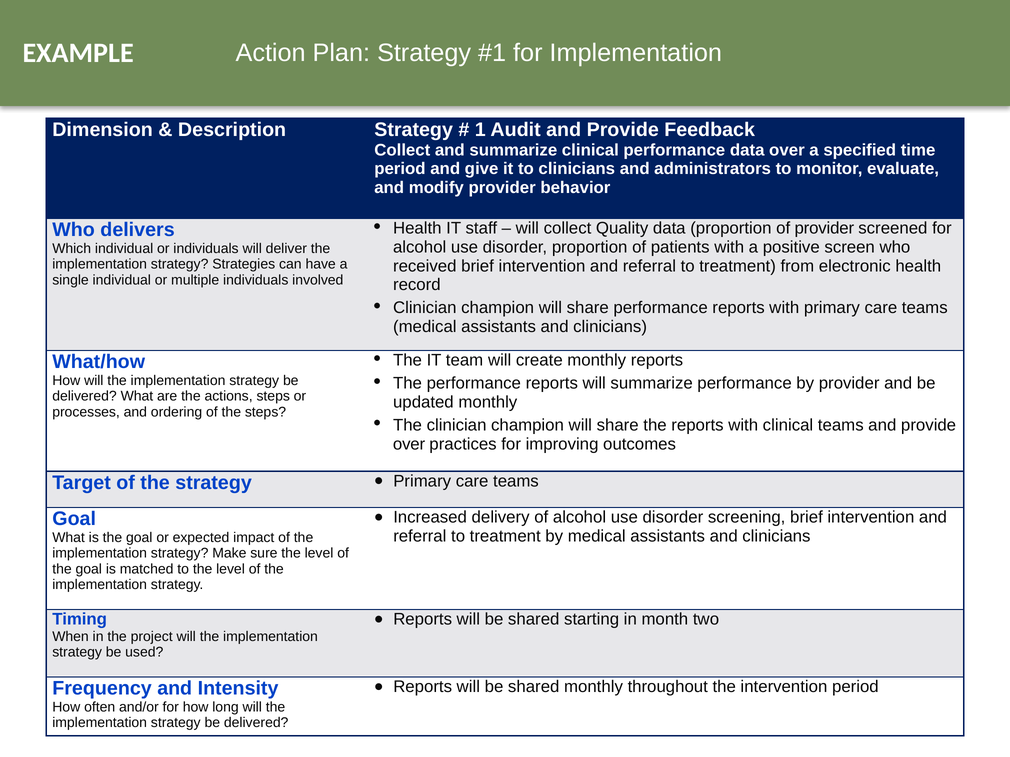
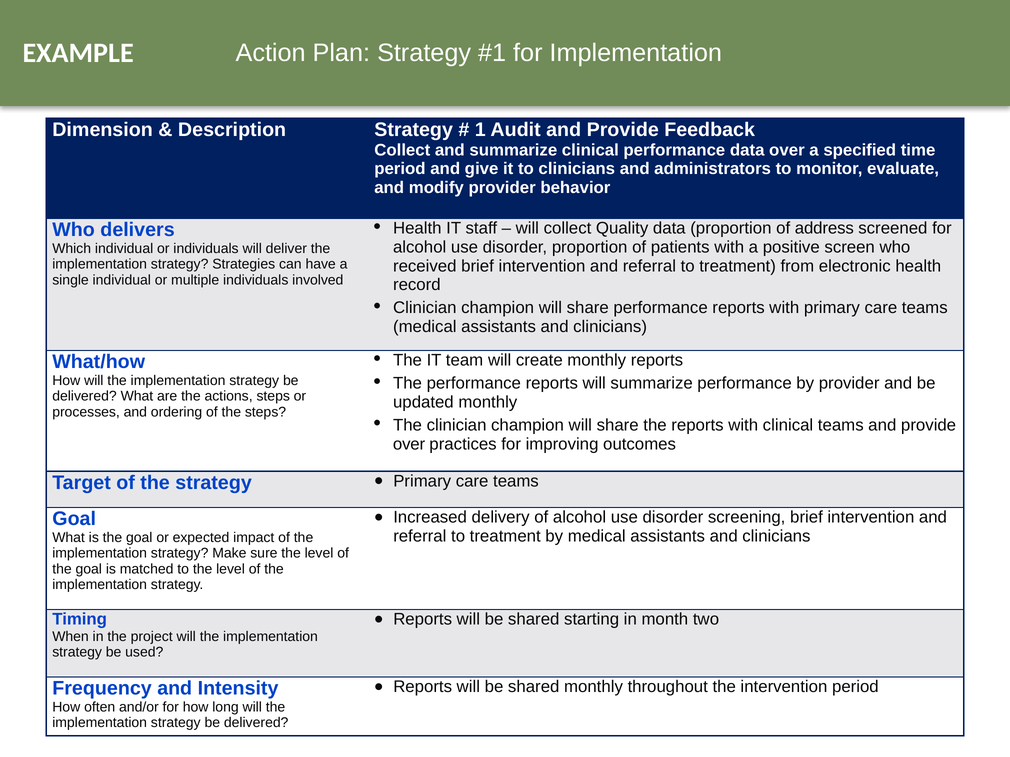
of provider: provider -> address (824, 229)
